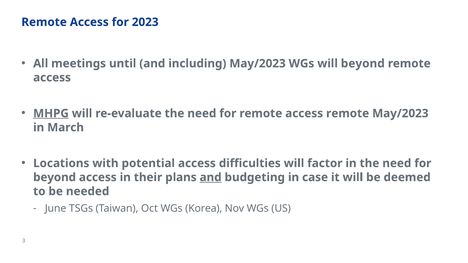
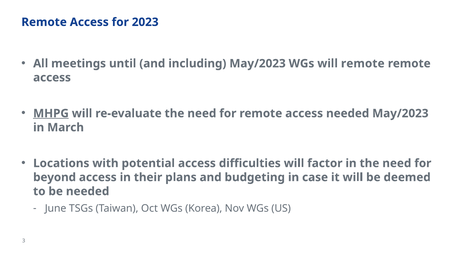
will beyond: beyond -> remote (363, 64)
access remote: remote -> needed (348, 114)
and underline: present -> none (211, 177)
